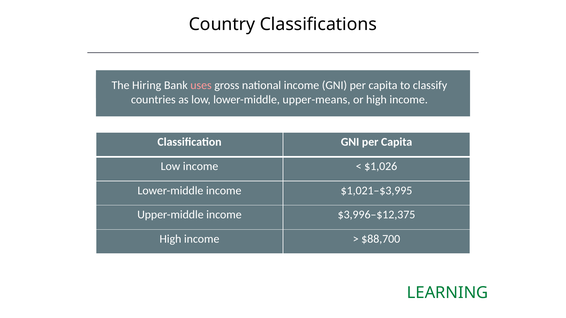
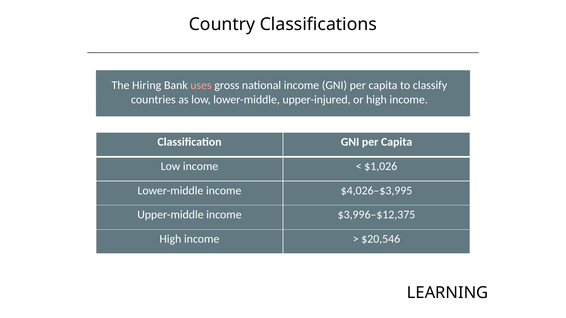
upper-means: upper-means -> upper-injured (317, 100)
$1,021–$3,995: $1,021–$3,995 -> $4,026–$3,995 (377, 191)
$88,700: $88,700 -> $20,546 (381, 239)
LEARNING colour: green -> black (448, 293)
